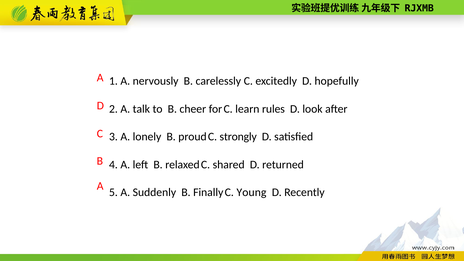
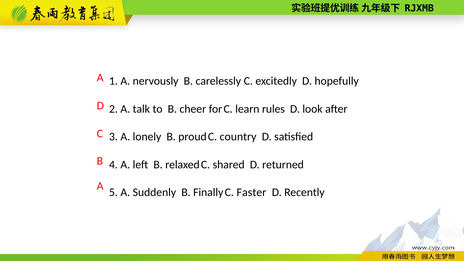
strongly: strongly -> country (238, 137)
Young: Young -> Faster (251, 192)
